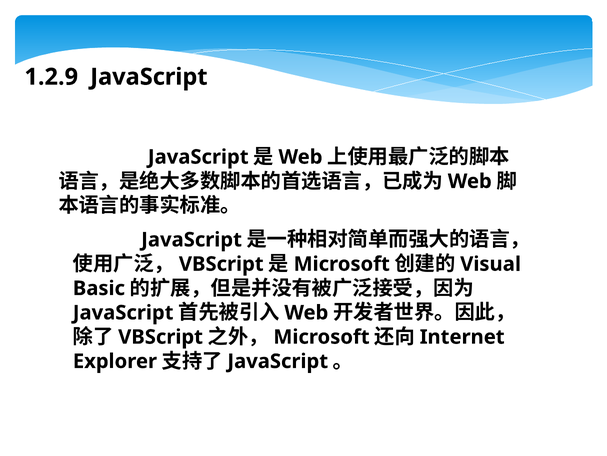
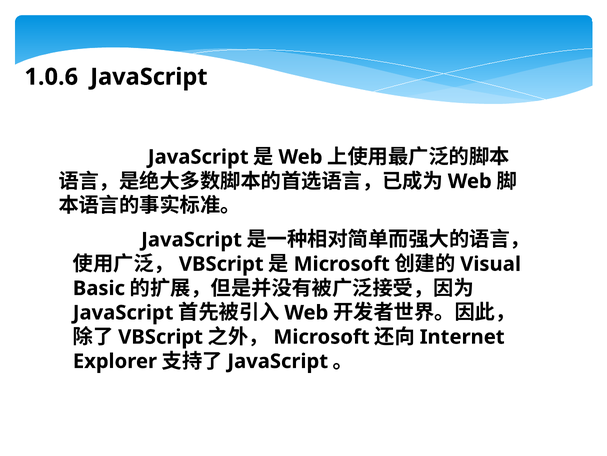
1.2.9: 1.2.9 -> 1.0.6 (51, 77)
